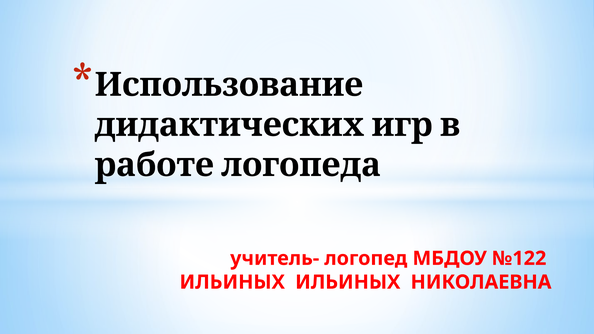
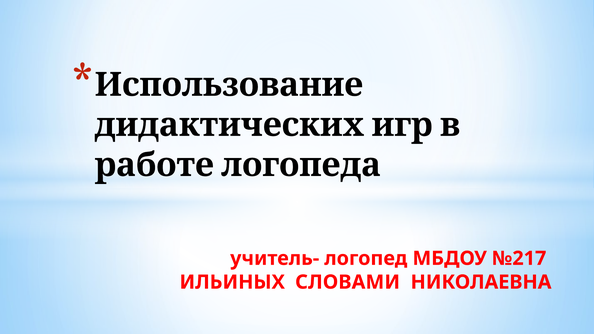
№122: №122 -> №217 (519, 258)
ИЛЬИНЫХ ИЛЬИНЫХ: ИЛЬИНЫХ -> СЛОВАМИ (348, 282)
